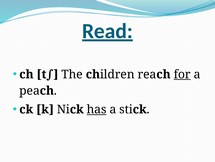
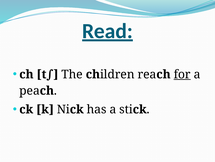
has underline: present -> none (97, 109)
